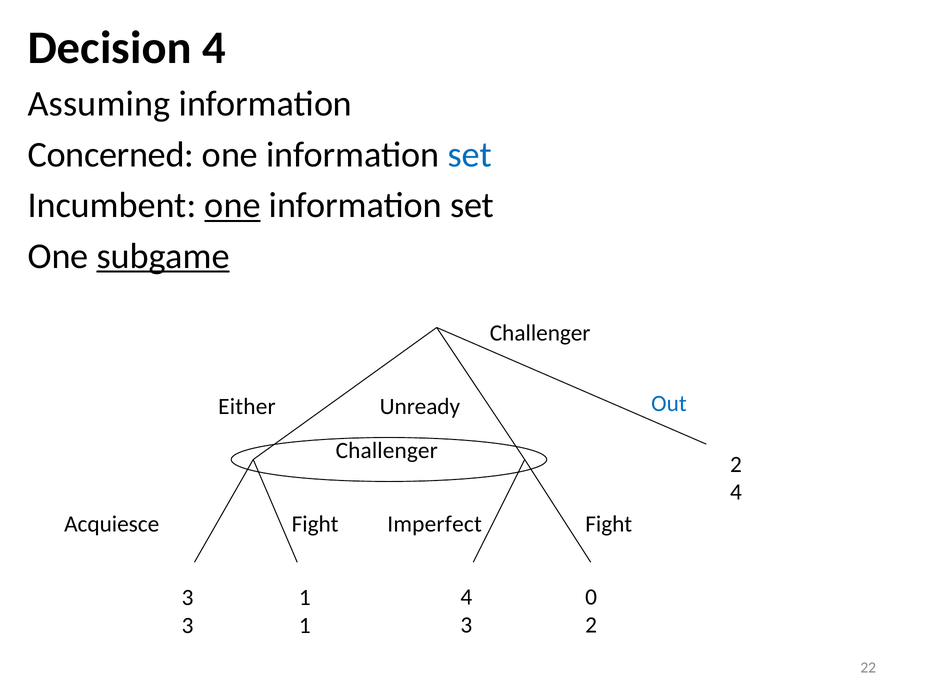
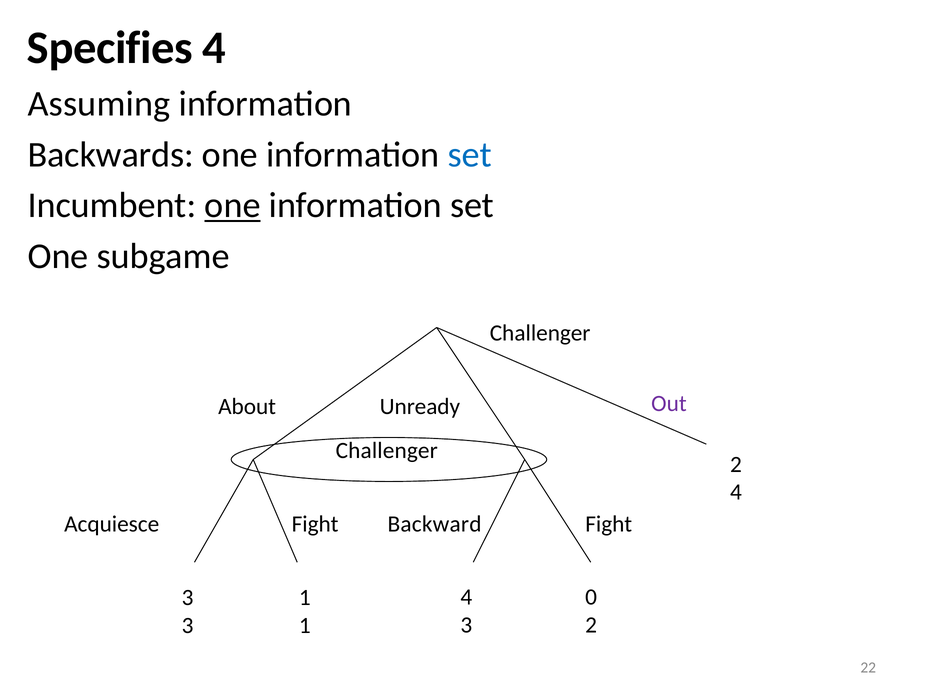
Decision: Decision -> Specifies (110, 48)
Concerned: Concerned -> Backwards (111, 155)
subgame underline: present -> none (163, 256)
Out colour: blue -> purple (669, 404)
Either: Either -> About (247, 406)
Imperfect: Imperfect -> Backward (435, 524)
